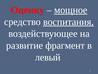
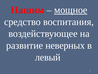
Оценку: Оценку -> Нашим (27, 10)
воспитания underline: present -> none (68, 22)
фрагмент: фрагмент -> неверных (65, 45)
